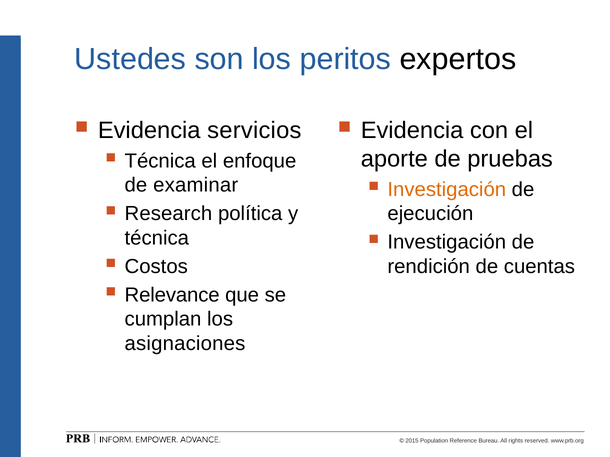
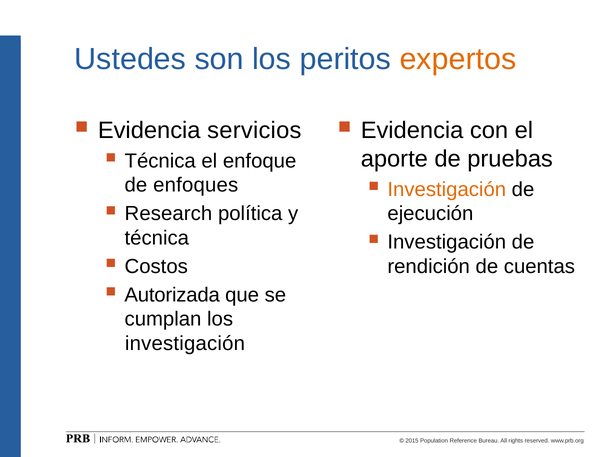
expertos colour: black -> orange (458, 59)
examinar: examinar -> enfoques (196, 185)
Relevance: Relevance -> Autorizada (172, 295)
asignaciones: asignaciones -> investigación (185, 344)
